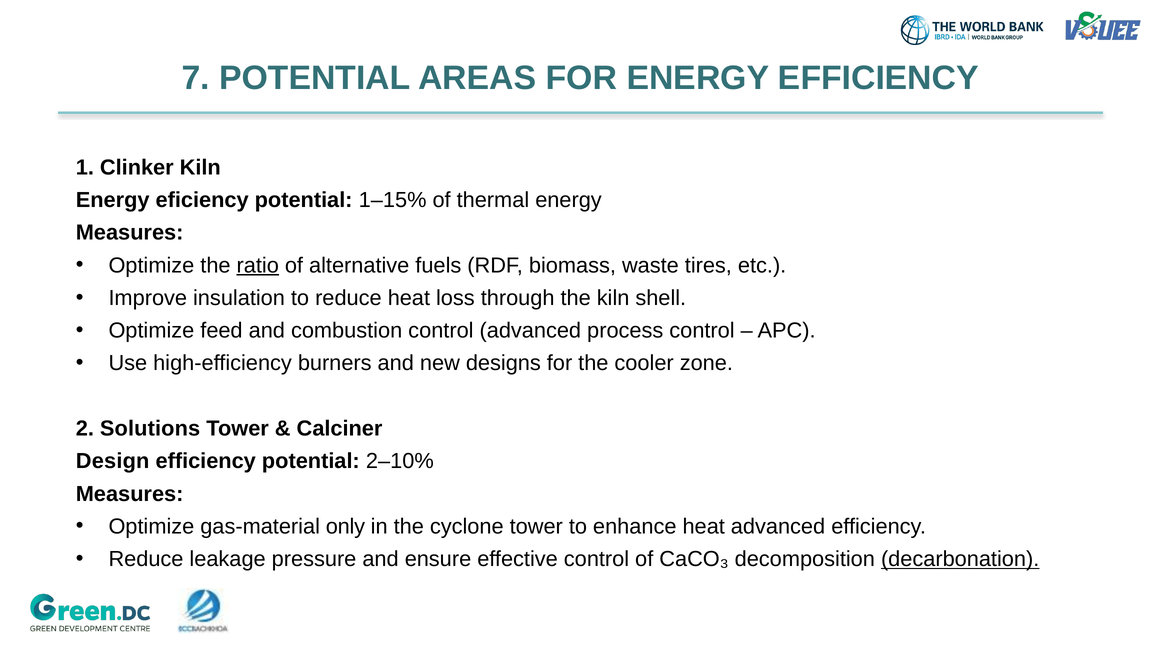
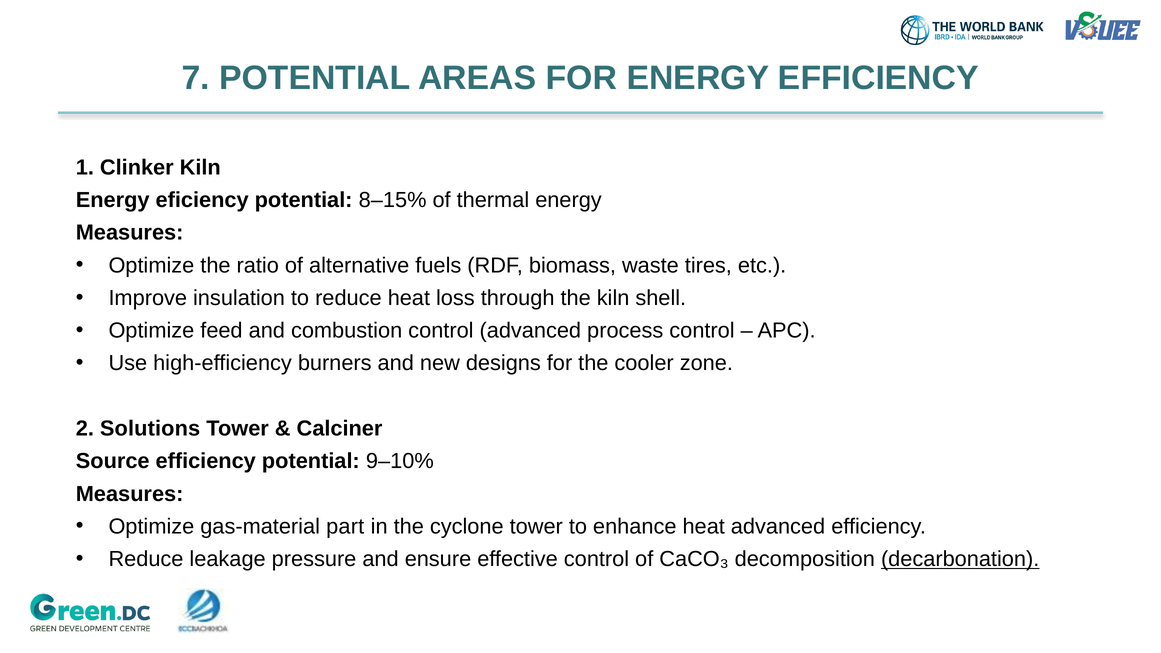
1–15%: 1–15% -> 8–15% (393, 200)
ratio underline: present -> none (258, 265)
Design: Design -> Source (113, 461)
2–10%: 2–10% -> 9–10% (400, 461)
only: only -> part (345, 527)
